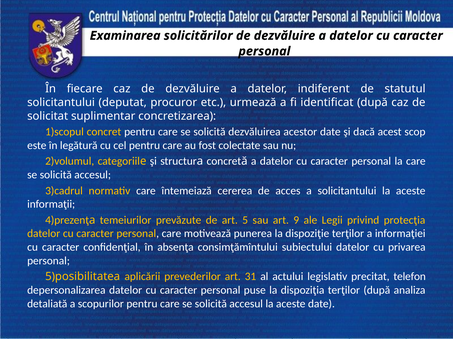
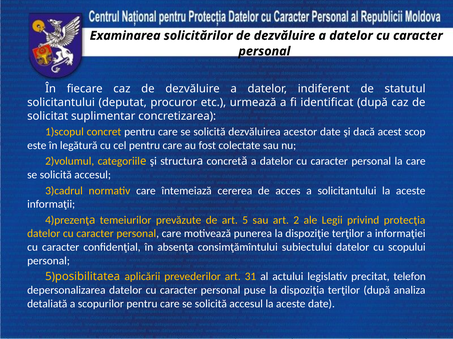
9: 9 -> 2 (296, 220)
privarea: privarea -> scopului (407, 248)
